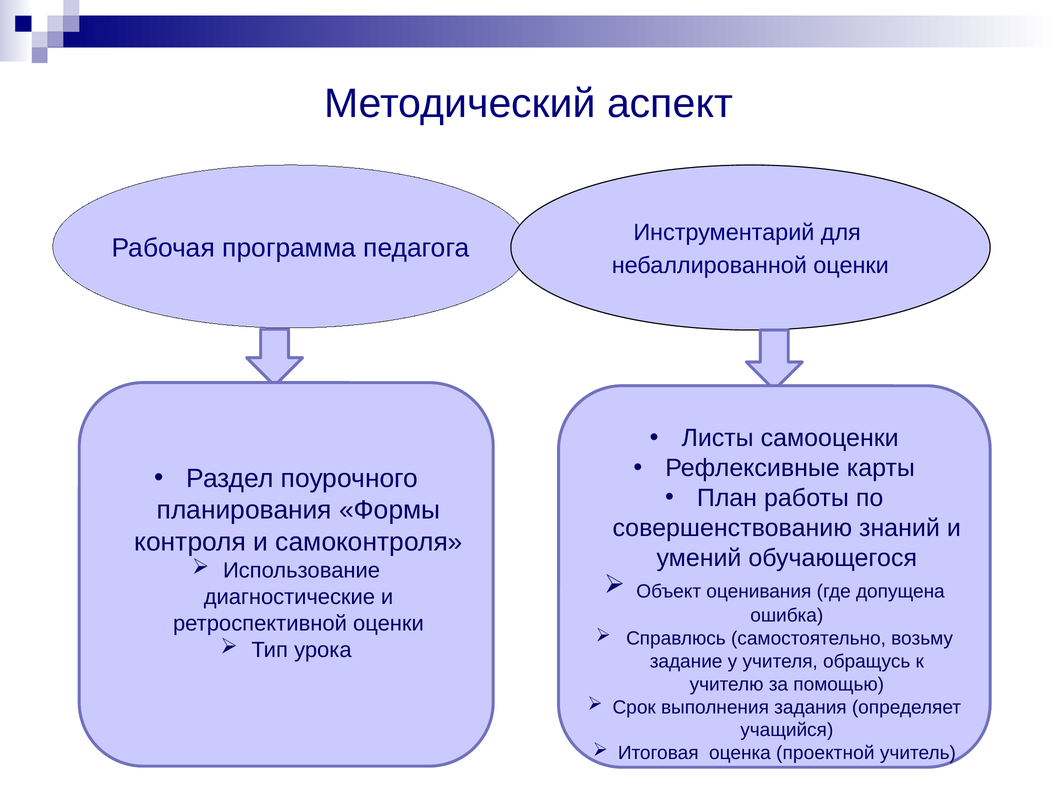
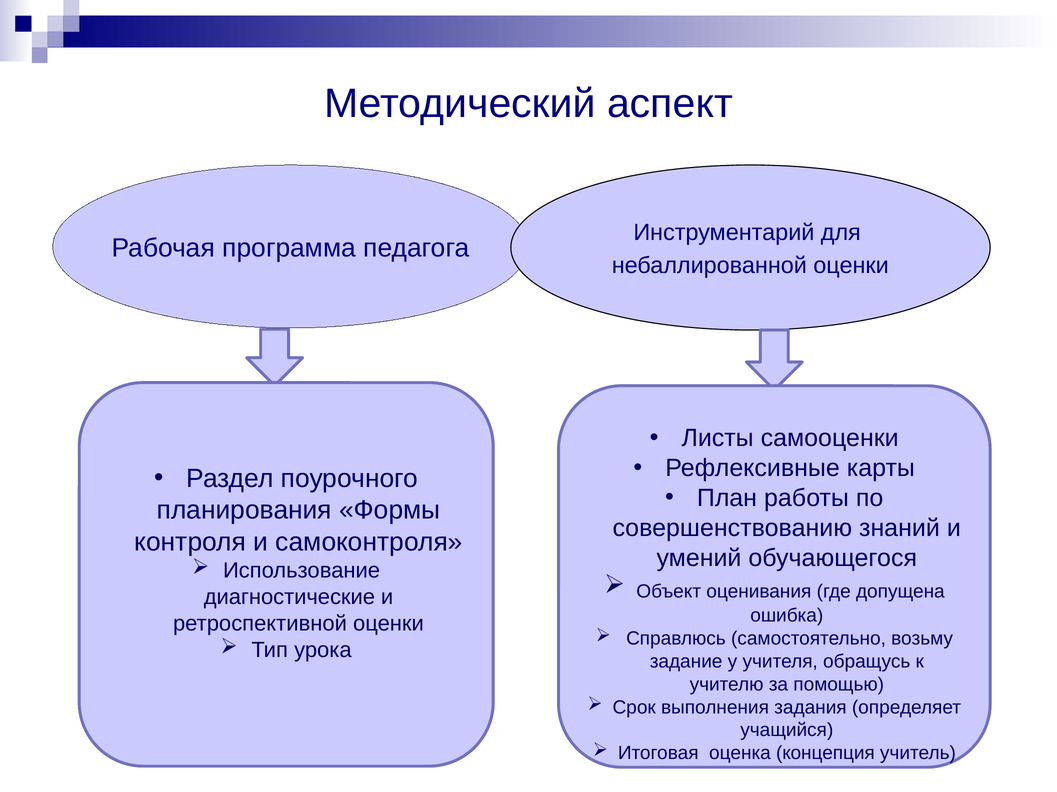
проектной: проектной -> концепция (825, 754)
